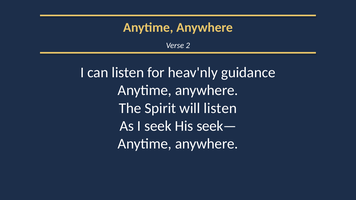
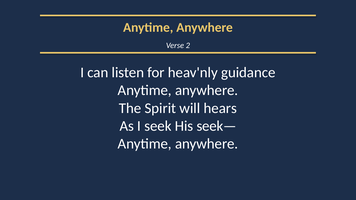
will listen: listen -> hears (220, 108)
